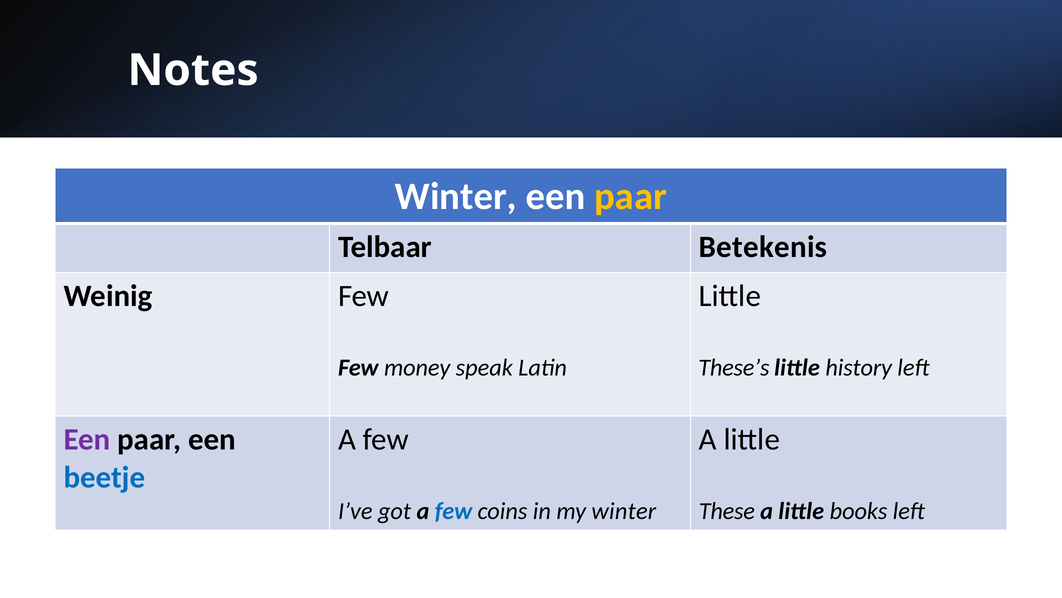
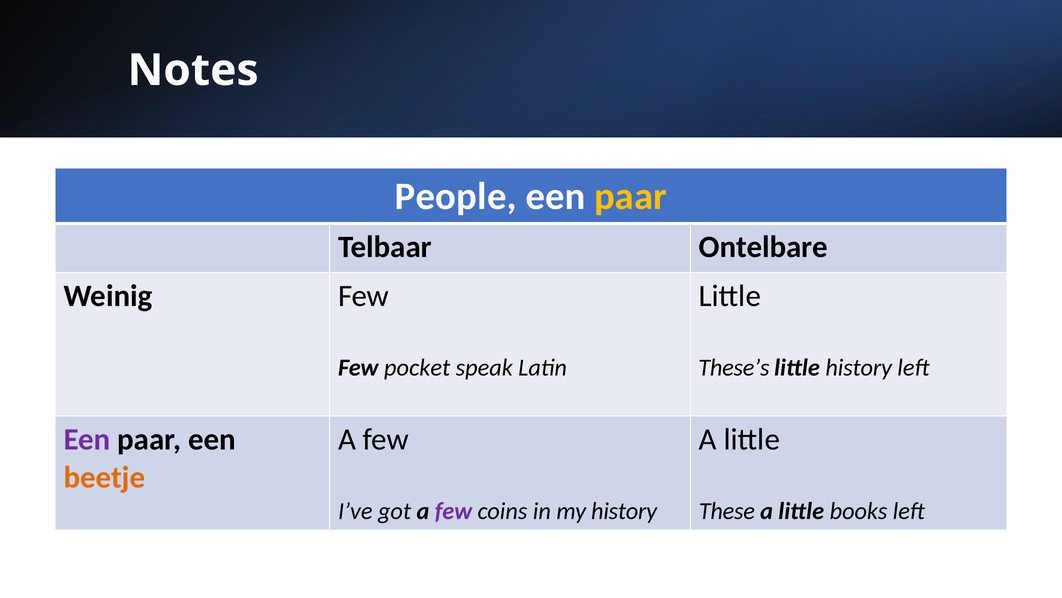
Winter: Winter -> People (456, 196)
Betekenis: Betekenis -> Ontelbare (763, 247)
money: money -> pocket (417, 367)
beetje colour: blue -> orange (104, 477)
few colour: blue -> purple (454, 511)
my winter: winter -> history (624, 511)
